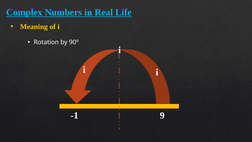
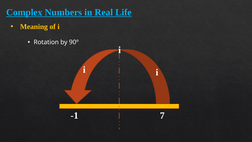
9: 9 -> 7 (162, 115)
